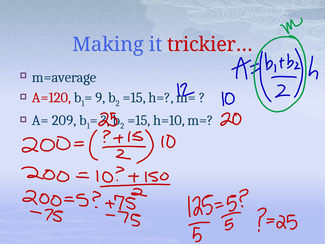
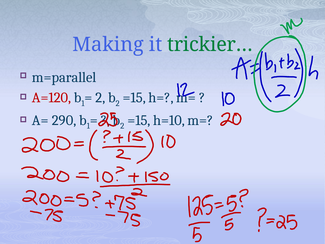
trickier… colour: red -> green (210, 45)
m=average: m=average -> m=parallel (64, 77)
9: 9 -> 2 (100, 98)
209: 209 -> 290 (64, 120)
